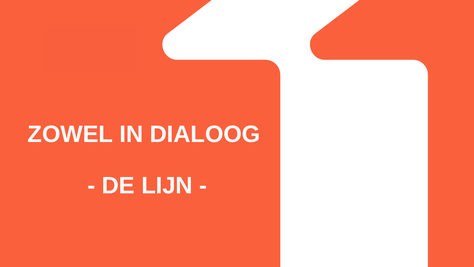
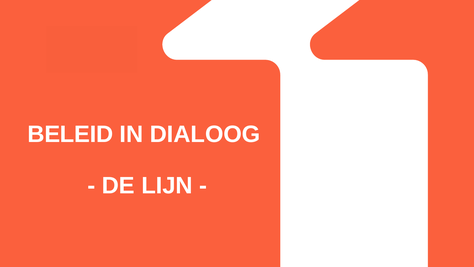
ZOWEL: ZOWEL -> BELEID (70, 134)
